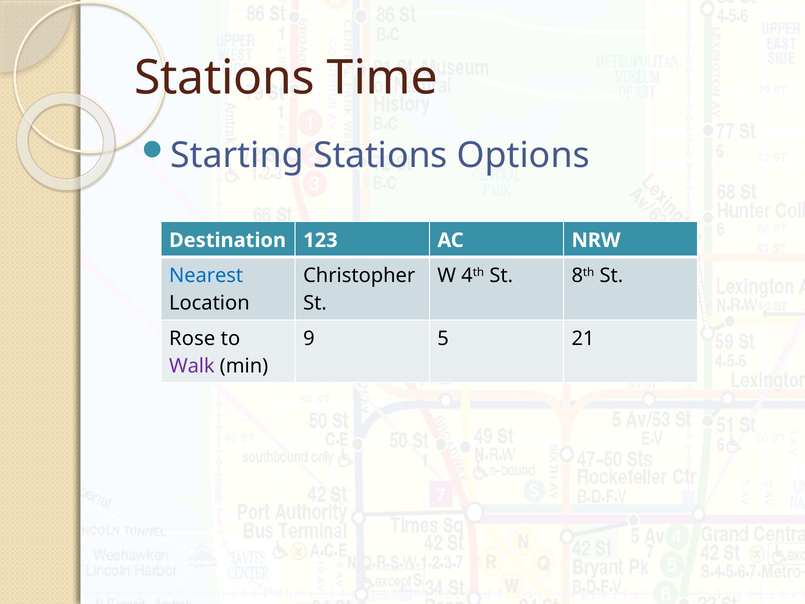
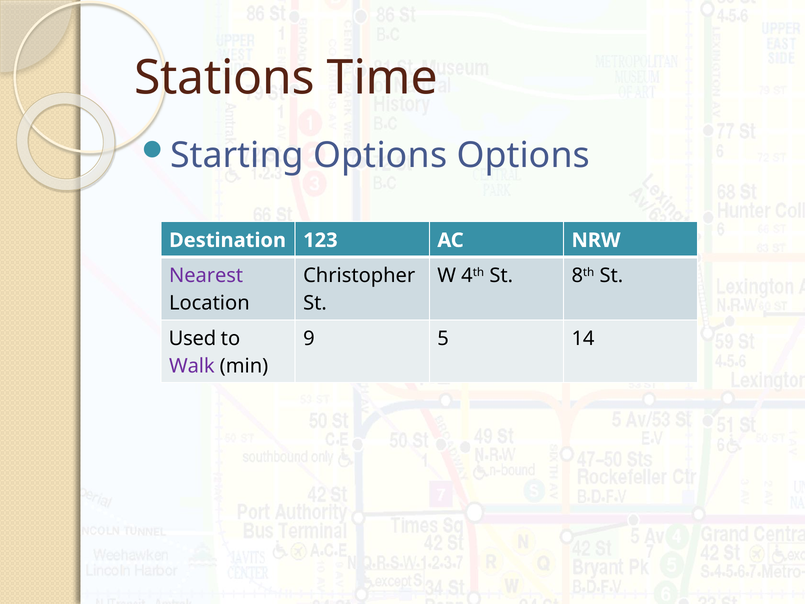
Starting Stations: Stations -> Options (380, 155)
Nearest colour: blue -> purple (206, 276)
Rose: Rose -> Used (192, 339)
21: 21 -> 14 (583, 339)
